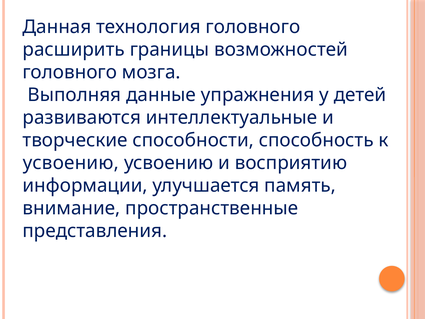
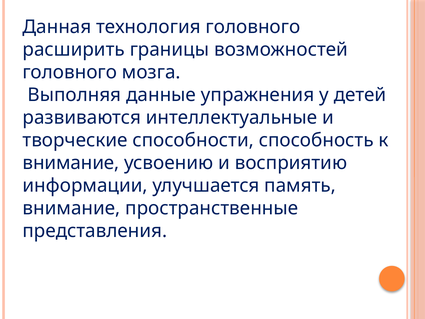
усвоению: усвоению -> внимание (71, 163)
